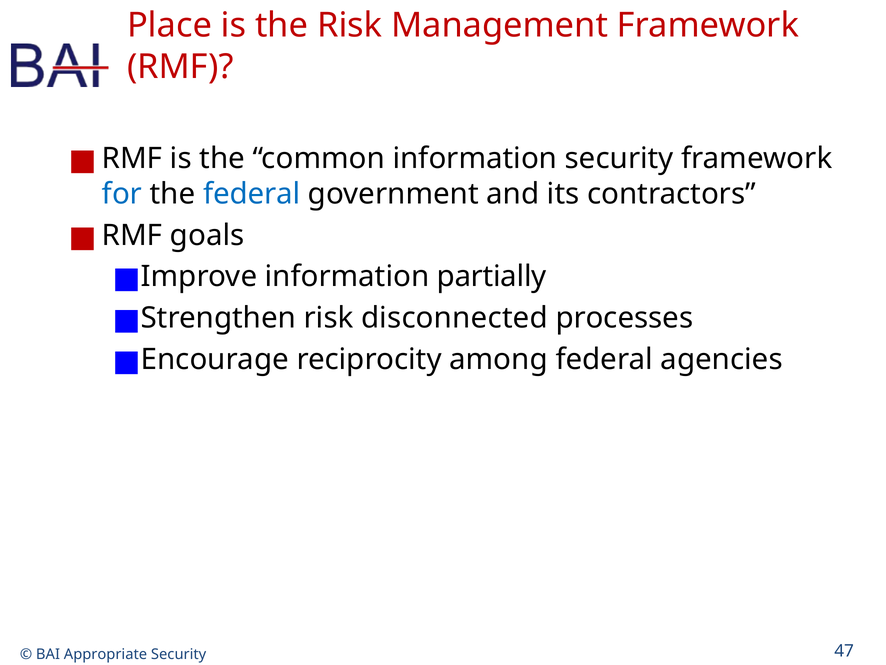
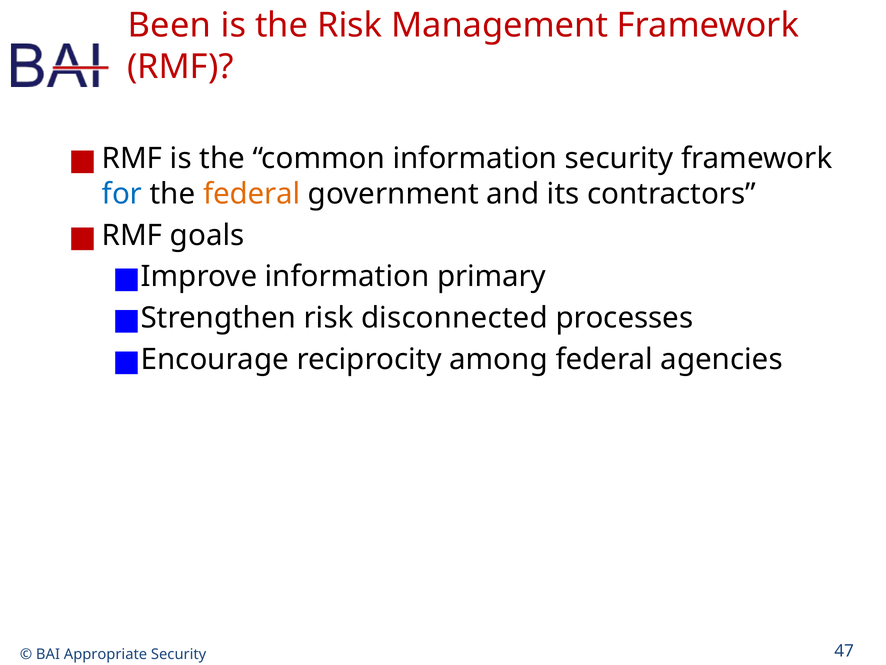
Place: Place -> Been (169, 25)
federal colour: blue -> orange (252, 194)
partially: partially -> primary (492, 276)
